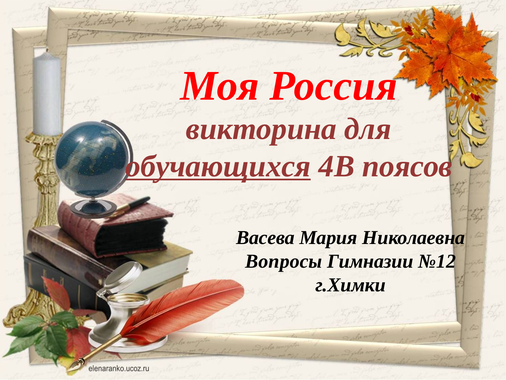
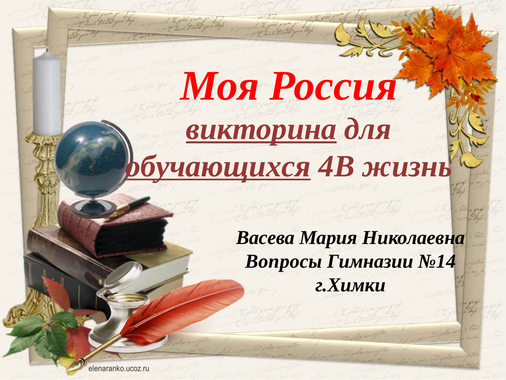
викторина underline: none -> present (261, 129)
поясов: поясов -> жизнь (407, 166)
№12: №12 -> №14 (437, 261)
